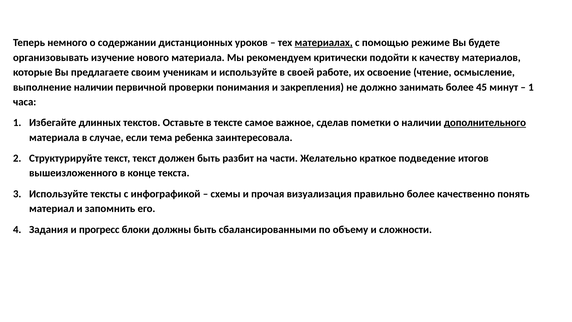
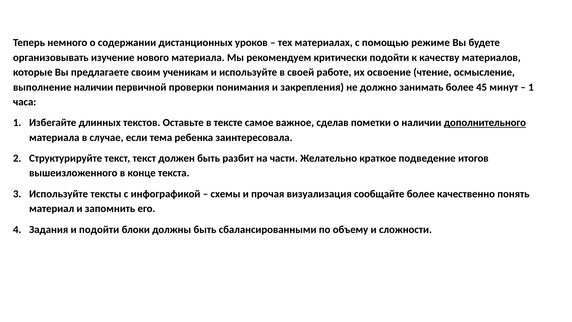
материалах underline: present -> none (324, 43)
правильно: правильно -> сообщайте (379, 194)
и прогресс: прогресс -> подойти (99, 229)
